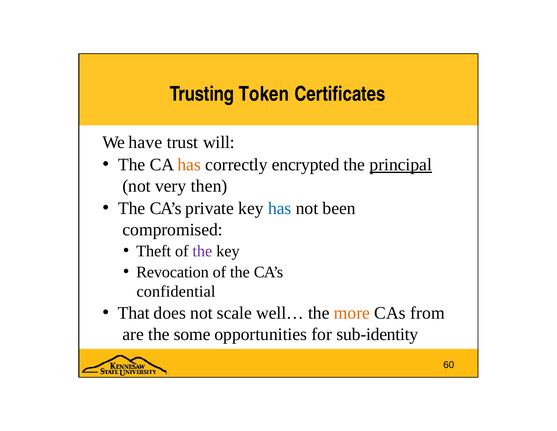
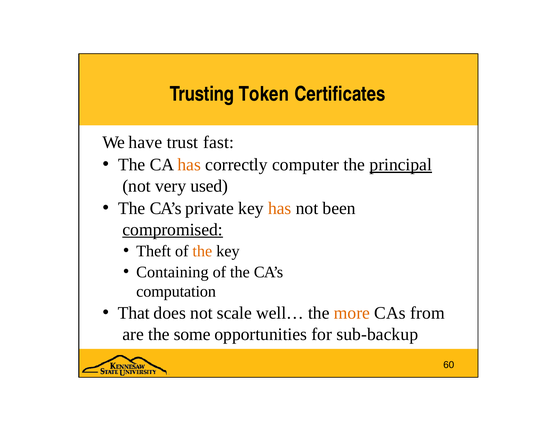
will: will -> fast (219, 142)
encrypted: encrypted -> computer (306, 165)
then: then -> used (209, 186)
has colour: blue -> orange (280, 208)
compromised underline: none -> present (173, 229)
the colour: purple -> orange (202, 251)
Revocation: Revocation -> Containing (172, 272)
confidential: confidential -> computation (176, 291)
sub-identity: sub-identity -> sub-backup (377, 334)
